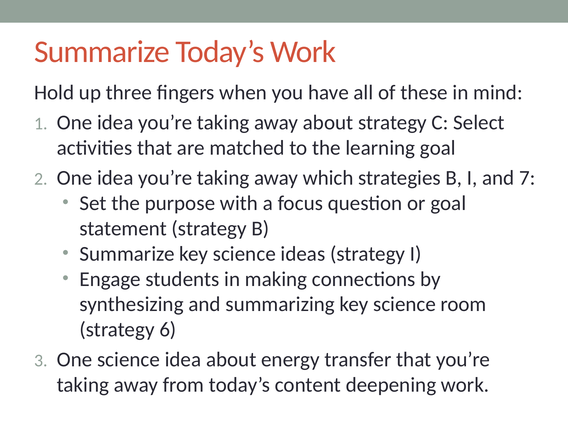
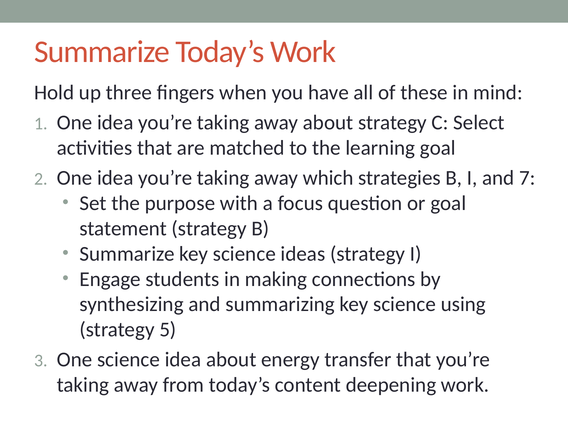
room: room -> using (463, 304)
6: 6 -> 5 (168, 330)
